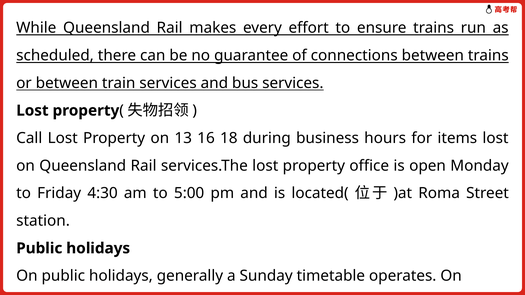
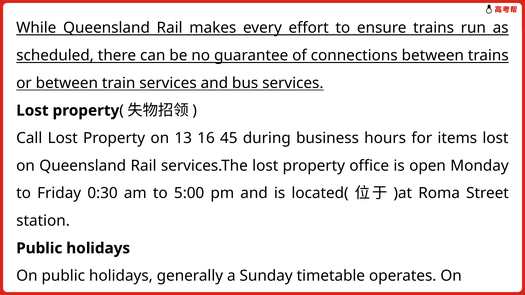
18: 18 -> 45 (229, 138)
4:30: 4:30 -> 0:30 (103, 193)
